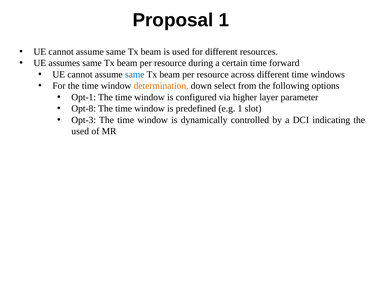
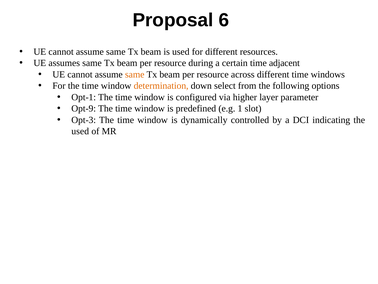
Proposal 1: 1 -> 6 (224, 20)
forward: forward -> adjacent (284, 63)
same colour: blue -> orange (135, 74)
Opt-8: Opt-8 -> Opt-9 (84, 108)
